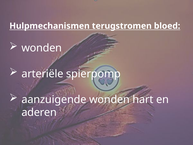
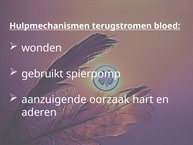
arteriële: arteriële -> gebruikt (42, 74)
aanzuigende wonden: wonden -> oorzaak (109, 99)
